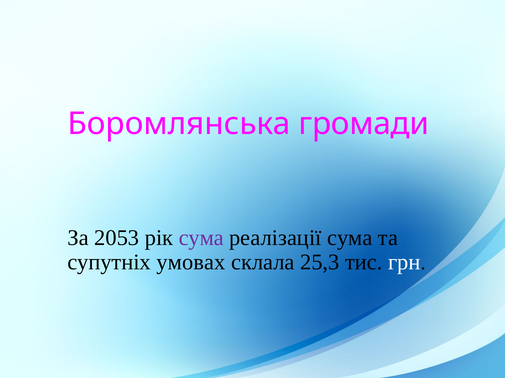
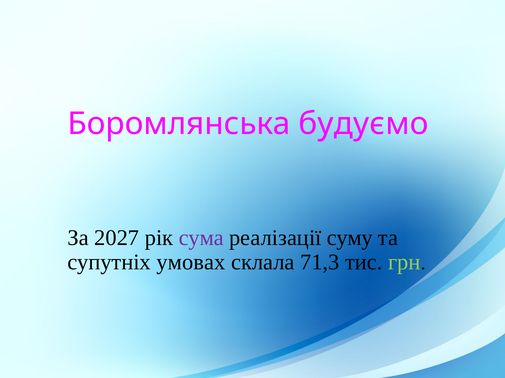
громади: громади -> будуємо (364, 124)
2053: 2053 -> 2027 (117, 238)
реалізації сума: сума -> суму (350, 238)
25,3: 25,3 -> 71,3 (320, 262)
грн colour: white -> light green (404, 262)
